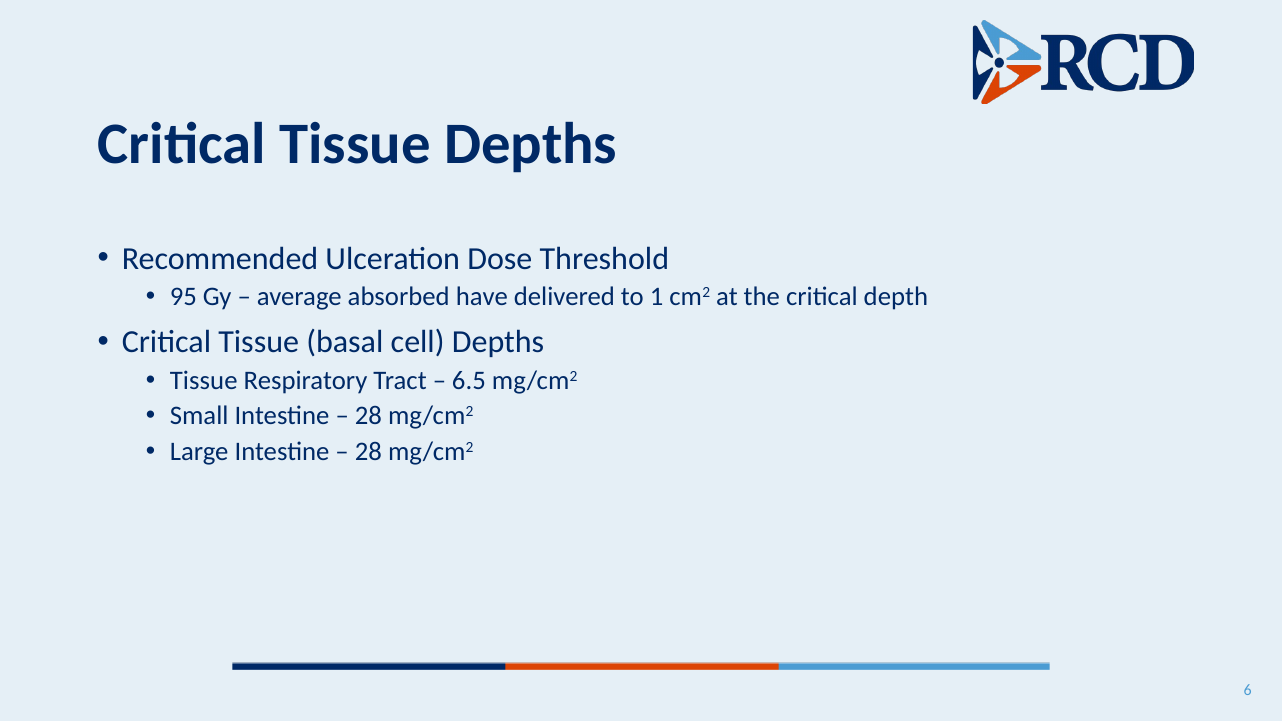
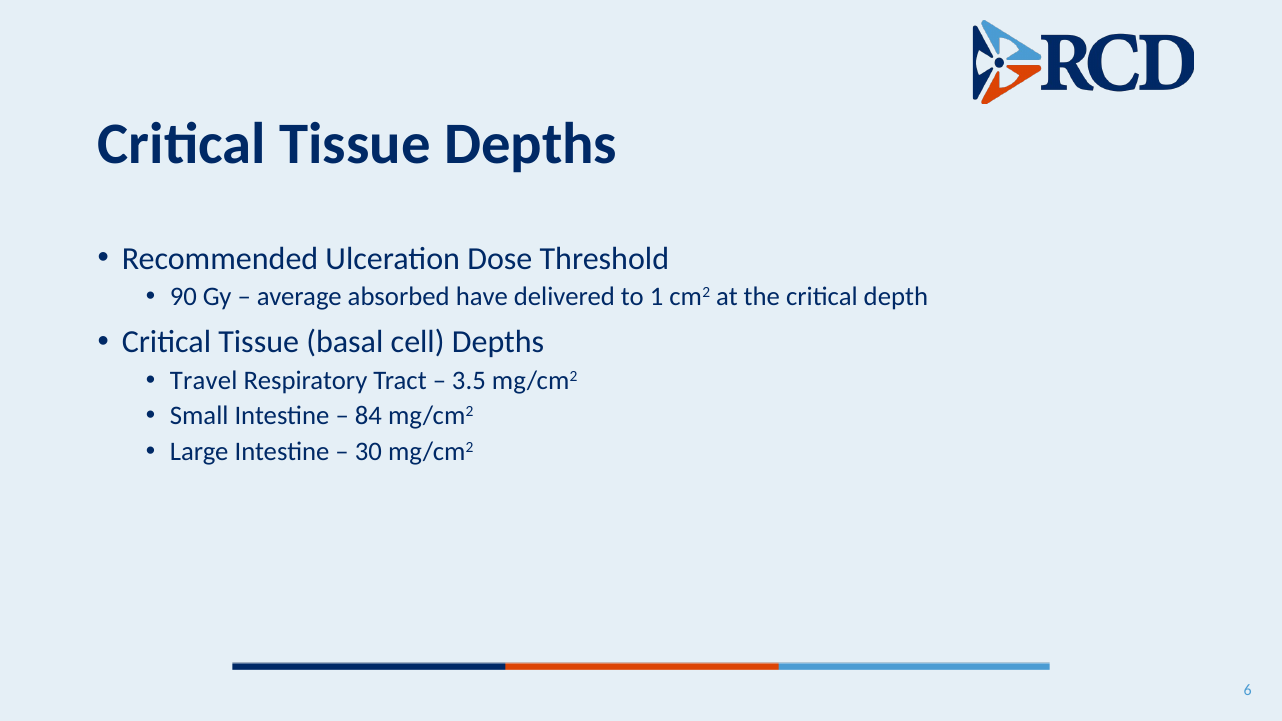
95: 95 -> 90 (183, 297)
Tissue: Tissue -> Travel (204, 380)
6.5: 6.5 -> 3.5 (469, 380)
28: 28 -> 84 (368, 416)
28: 28 -> 30 (368, 452)
